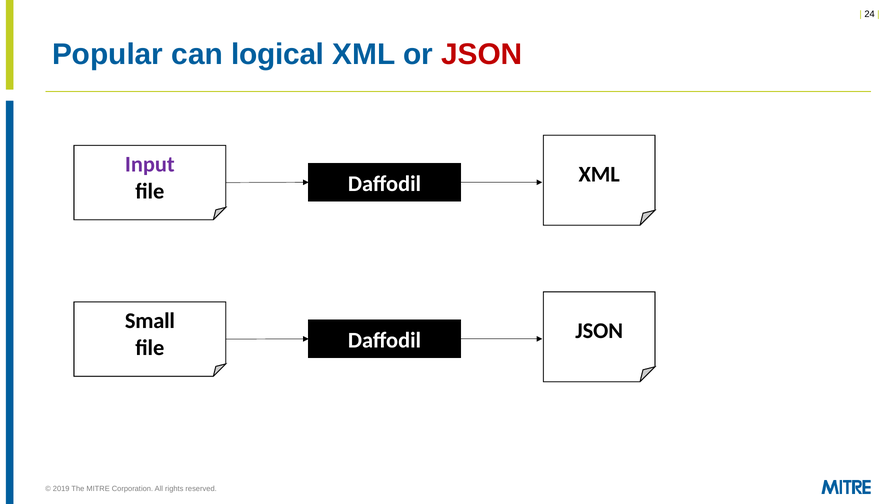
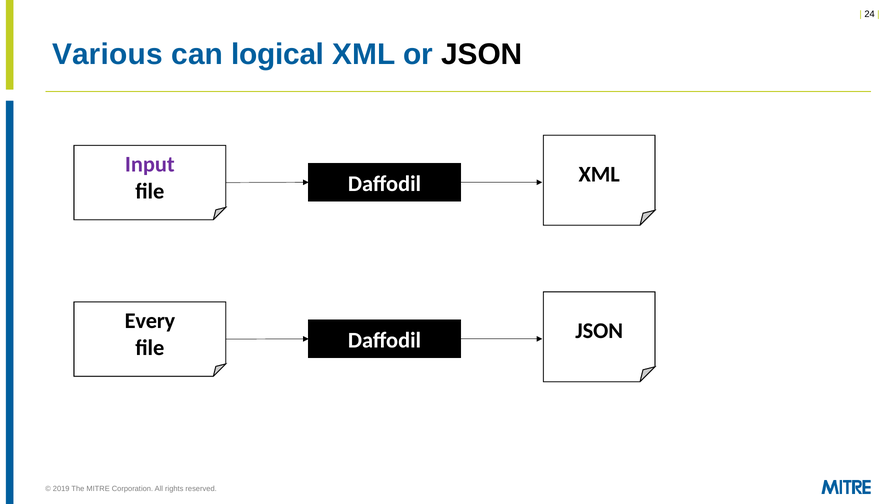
Popular: Popular -> Various (107, 54)
JSON colour: red -> black (482, 54)
Small: Small -> Every (150, 321)
